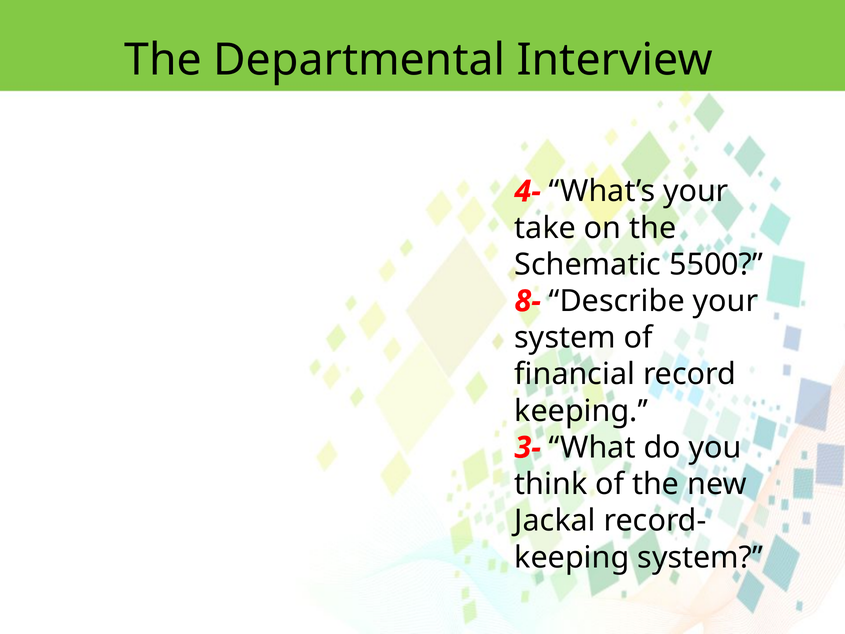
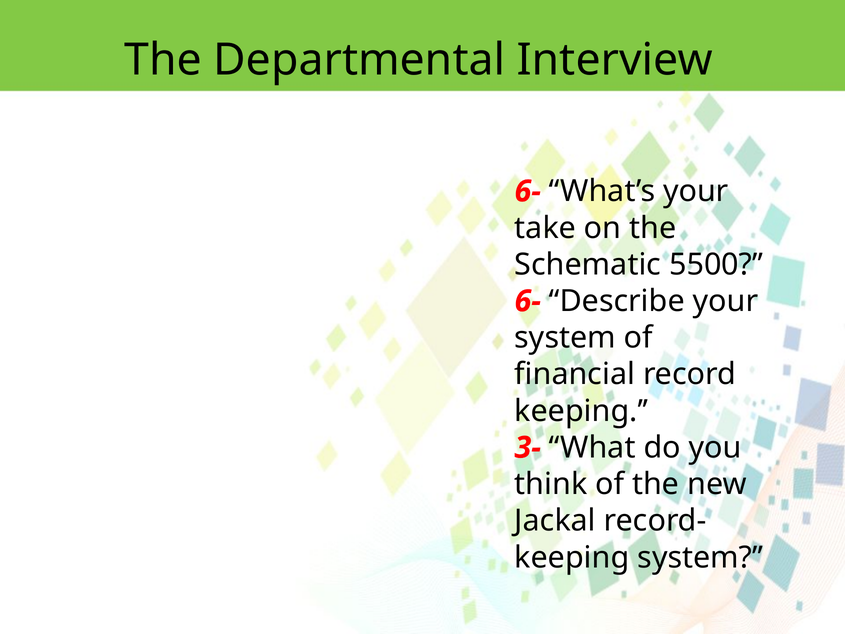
4-: 4- -> 6- (528, 191)
8-: 8- -> 6- (528, 301)
